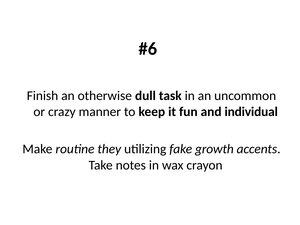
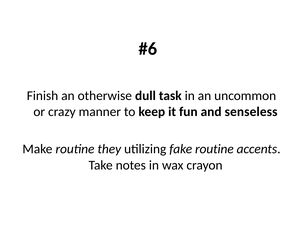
individual: individual -> senseless (251, 112)
fake growth: growth -> routine (214, 149)
